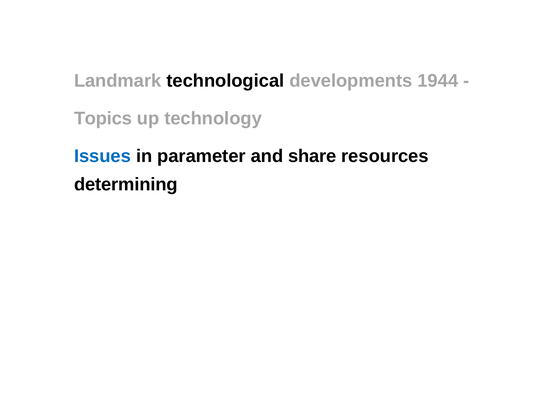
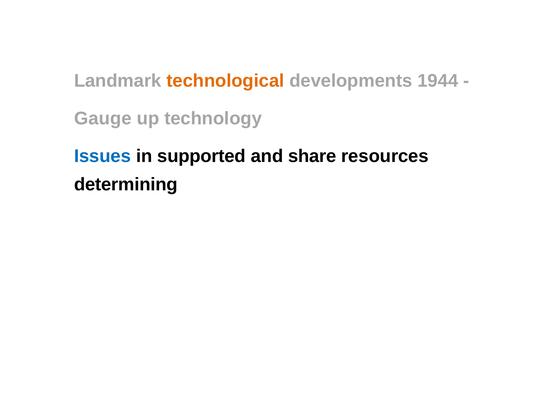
technological colour: black -> orange (225, 81)
Topics: Topics -> Gauge (103, 119)
parameter: parameter -> supported (202, 156)
